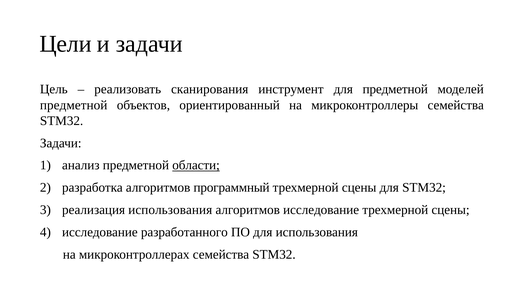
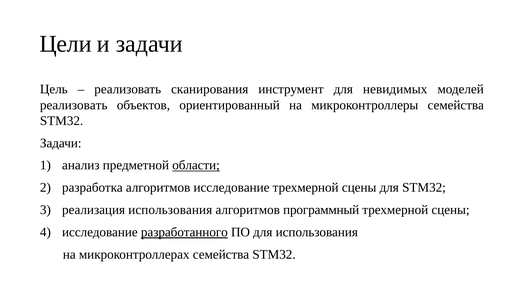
для предметной: предметной -> невидимых (395, 89)
предметной: предметной -> реализовать (74, 105)
алгоритмов программный: программный -> исследование (232, 187)
алгоритмов исследование: исследование -> программный (321, 210)
разработанного underline: none -> present (184, 232)
